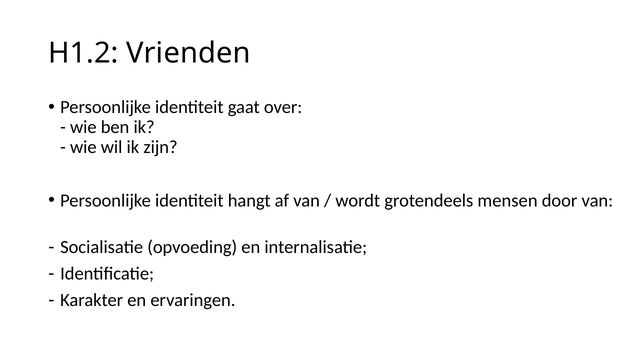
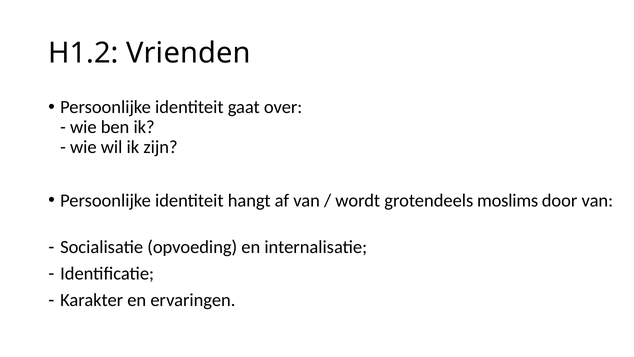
mensen: mensen -> moslims (508, 200)
